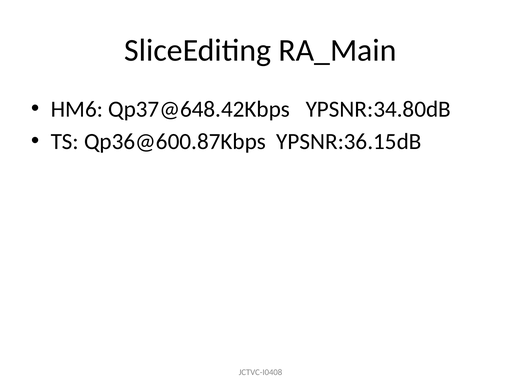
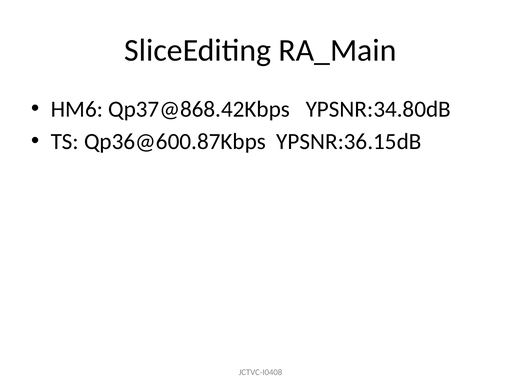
Qp37@648.42Kbps: Qp37@648.42Kbps -> Qp37@868.42Kbps (199, 109)
